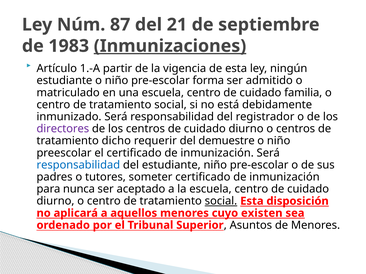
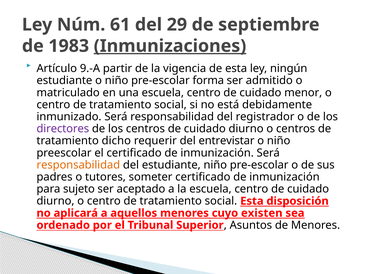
87: 87 -> 61 (120, 25)
21: 21 -> 29 (177, 25)
1.-A: 1.-A -> 9.-A (90, 69)
familia: familia -> menor (303, 93)
demuestre: demuestre -> entrevistar (227, 141)
responsabilidad colour: blue -> orange (78, 165)
nunca: nunca -> sujeto (79, 189)
social underline: present -> none (221, 201)
